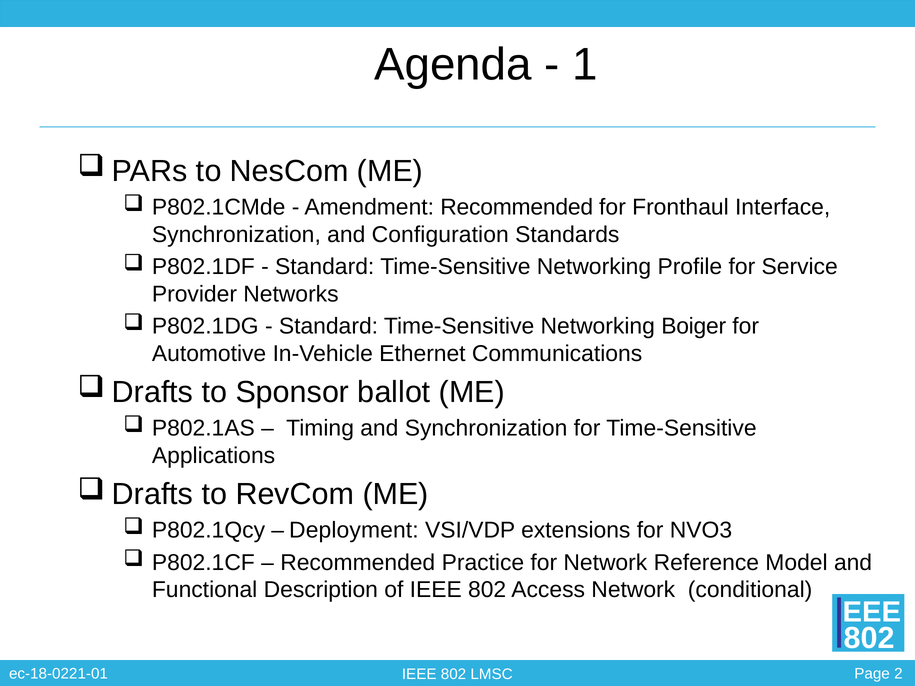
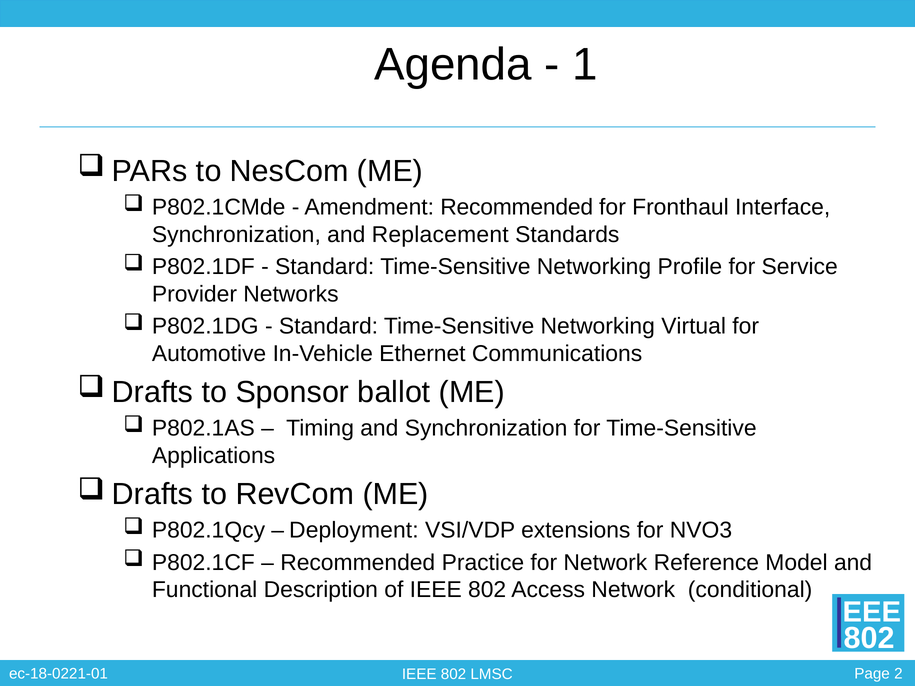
Configuration: Configuration -> Replacement (440, 235)
Boiger: Boiger -> Virtual (694, 326)
